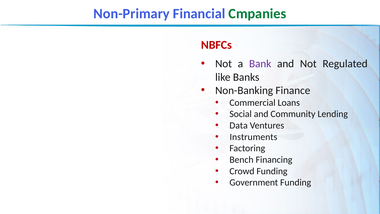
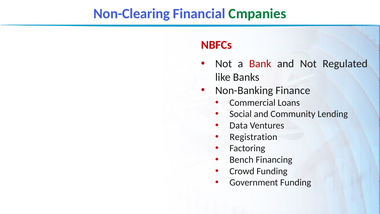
Non-Primary: Non-Primary -> Non-Clearing (132, 14)
Bank colour: purple -> red (260, 64)
Instruments: Instruments -> Registration (253, 137)
